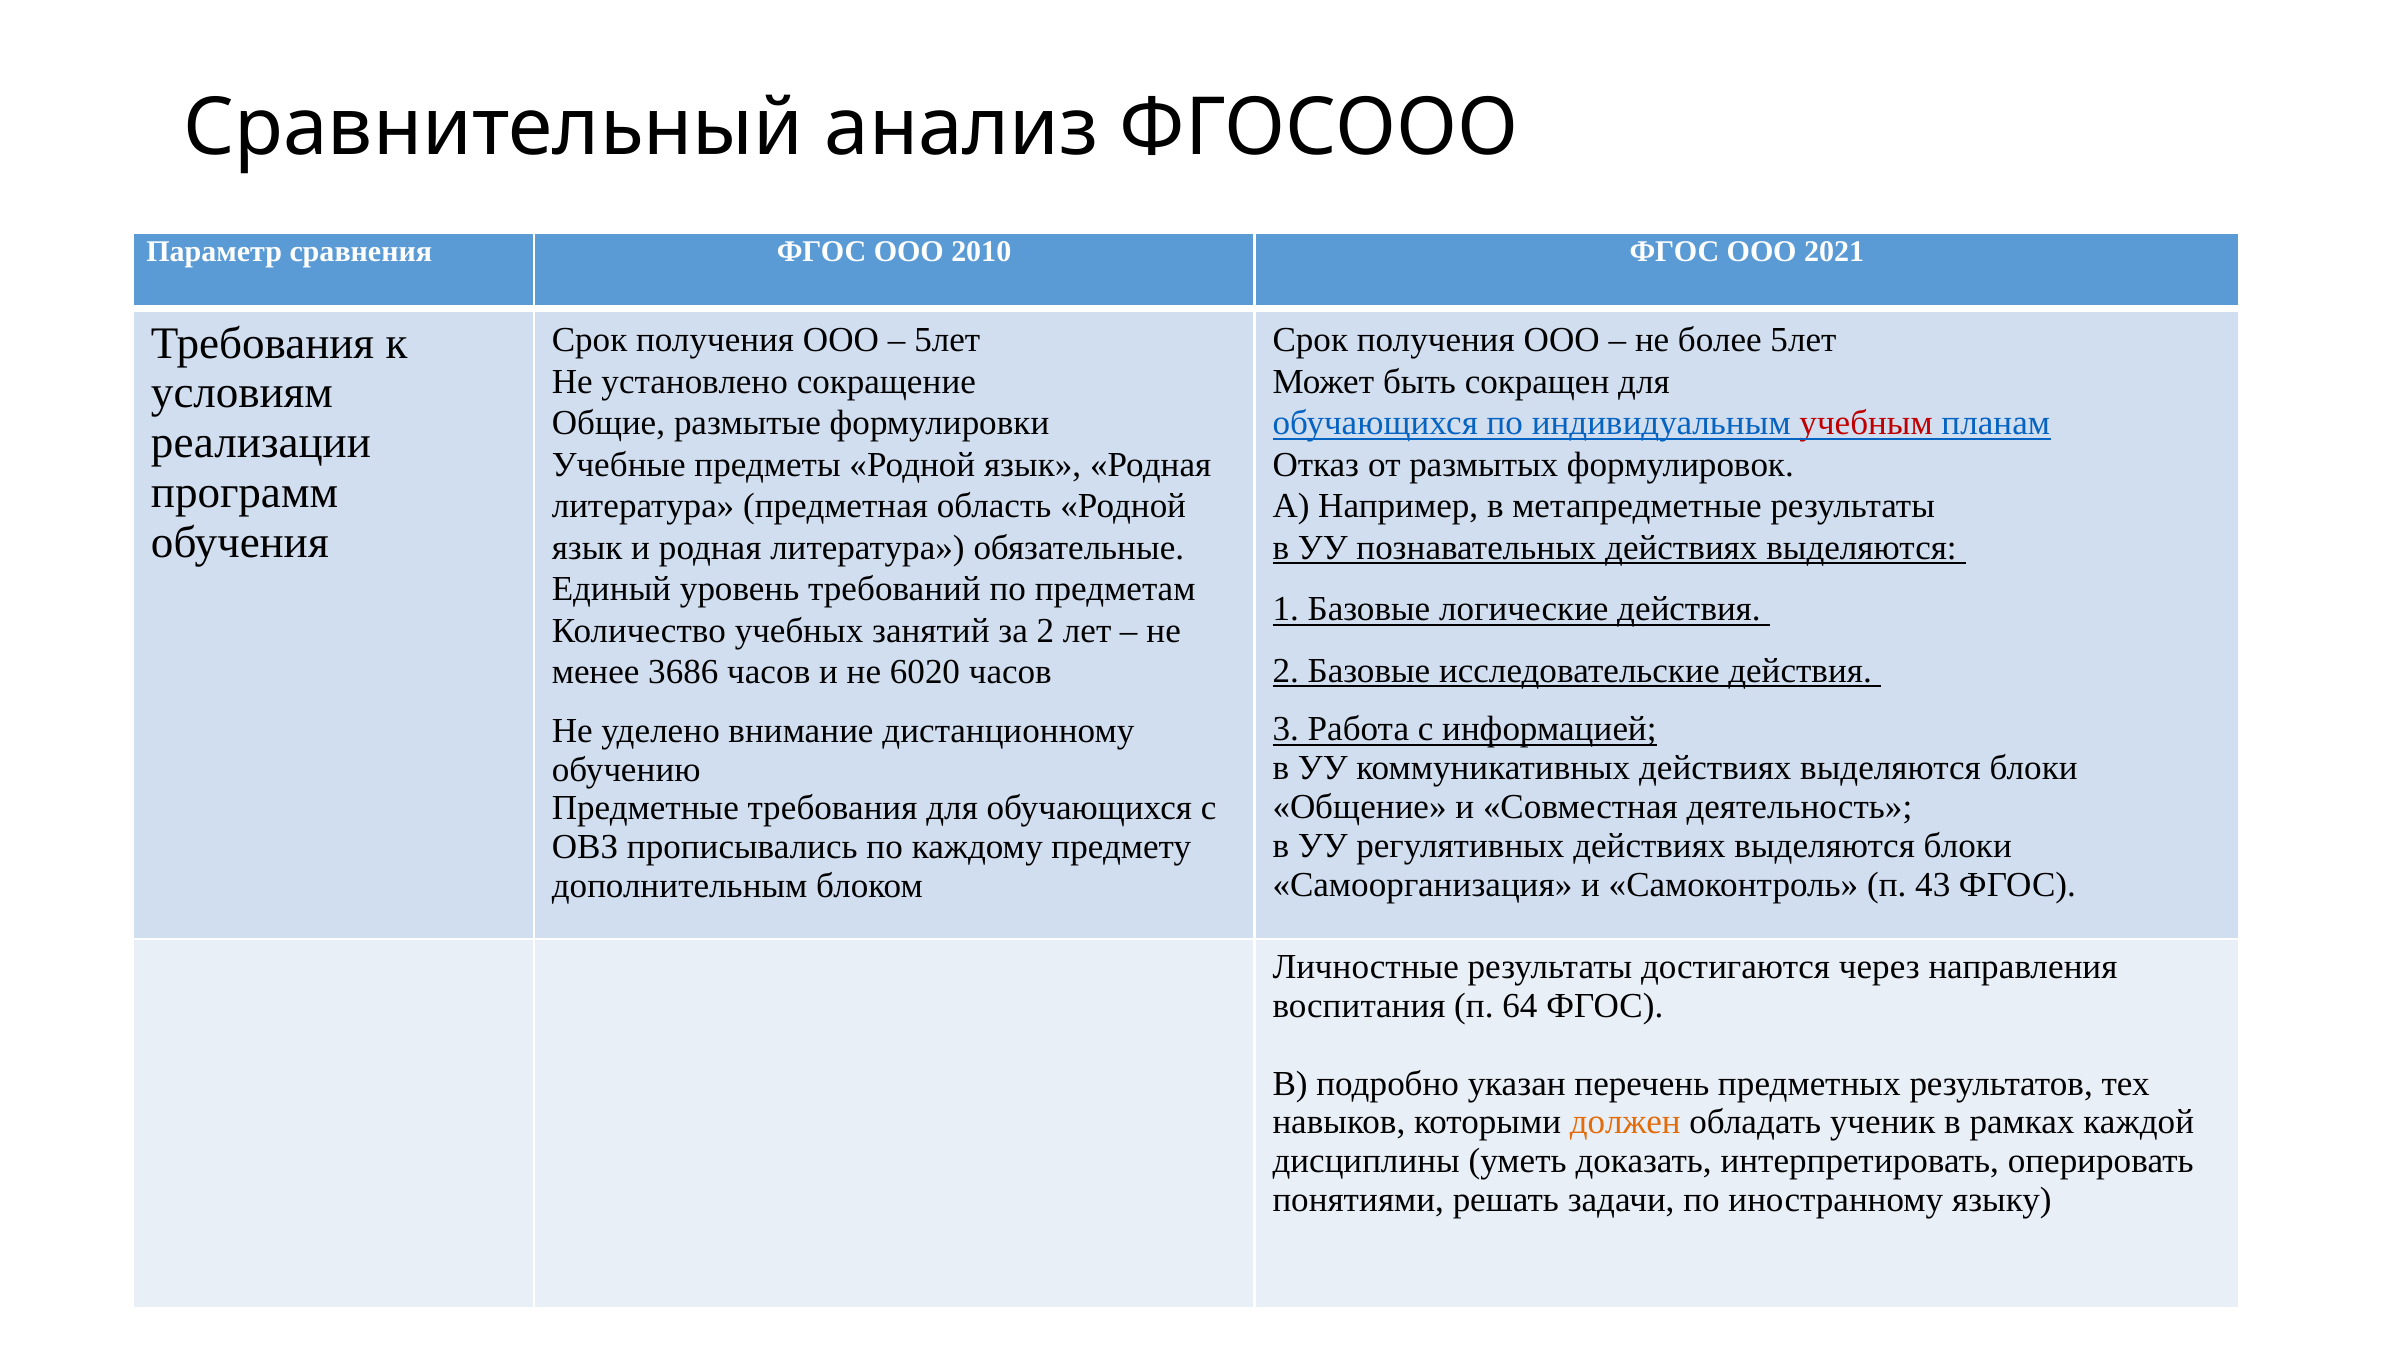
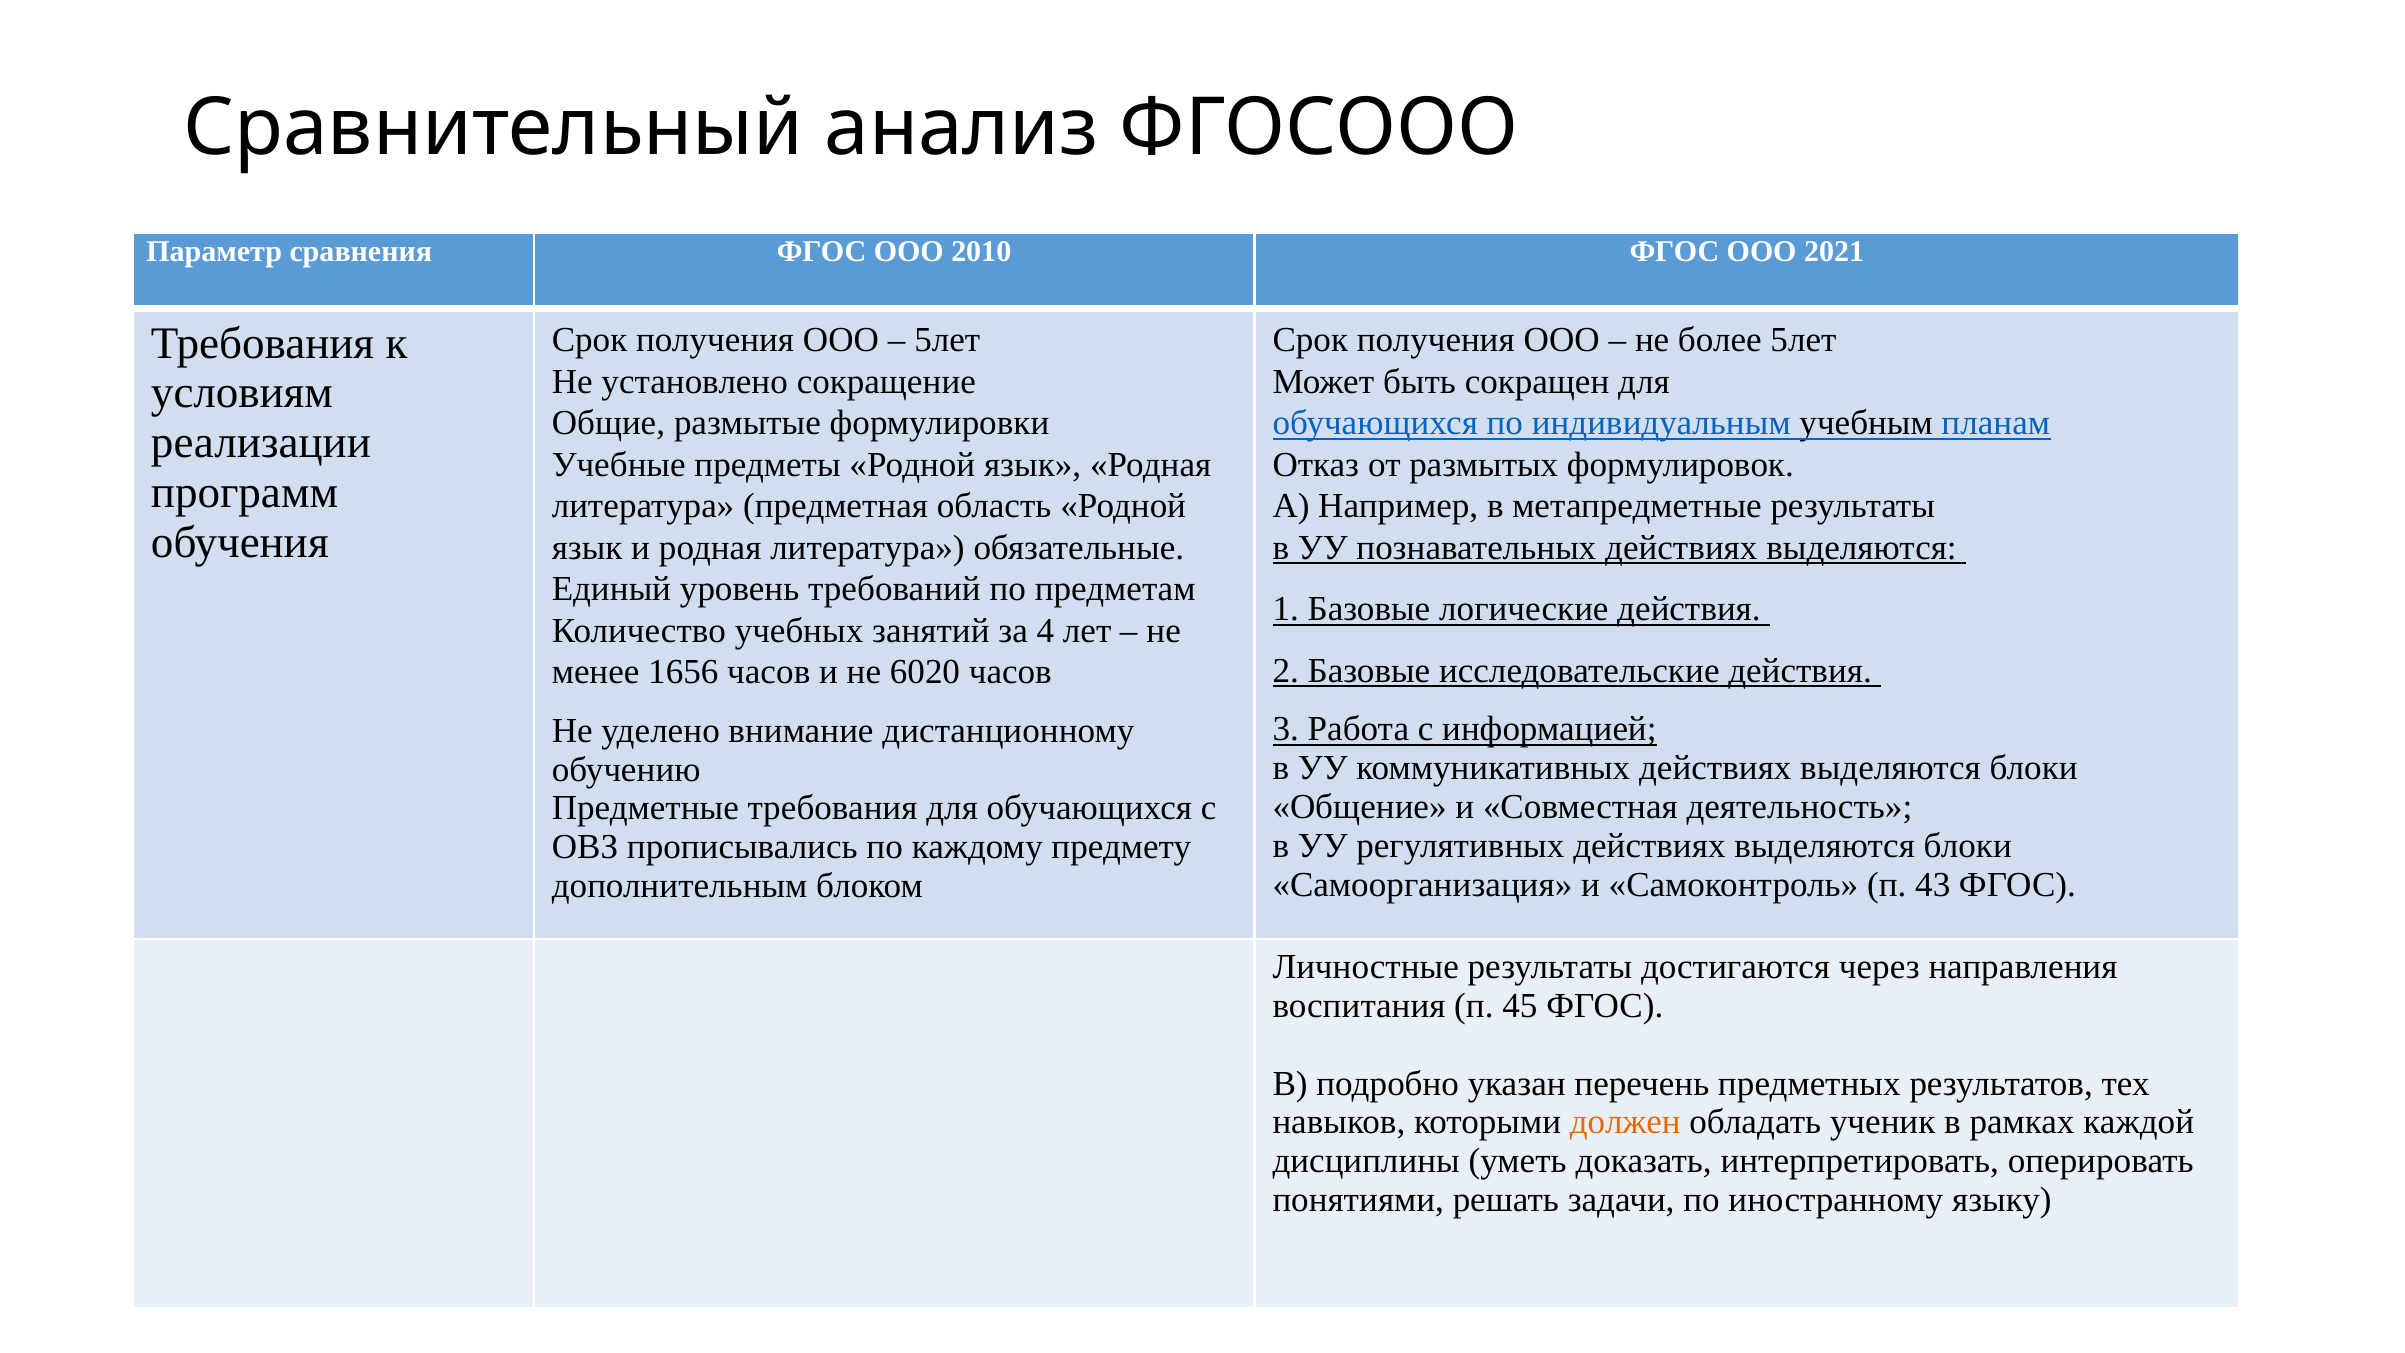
учебным colour: red -> black (1866, 423)
за 2: 2 -> 4 (1045, 630)
3686: 3686 -> 1656 (683, 672)
64: 64 -> 45 (1520, 1006)
